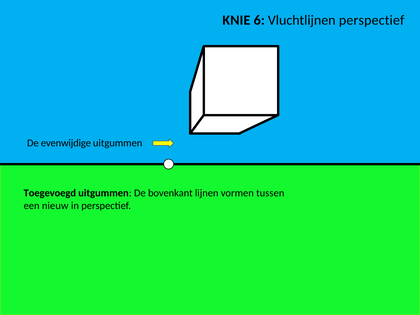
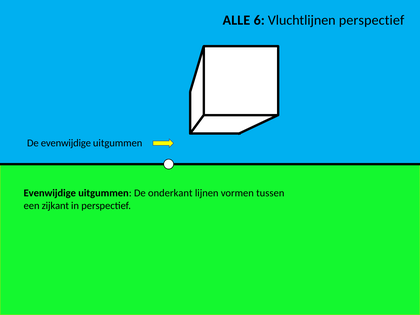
KNIE: KNIE -> ALLE (236, 20)
Toegevoegd: Toegevoegd -> Evenwijdige (50, 193)
bovenkant: bovenkant -> onderkant (170, 193)
nieuw: nieuw -> zijkant (55, 206)
